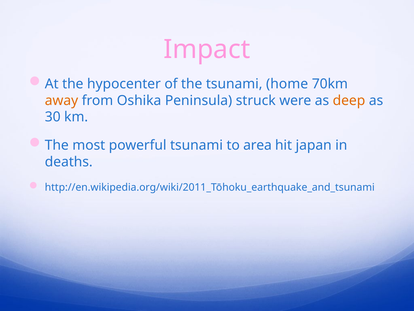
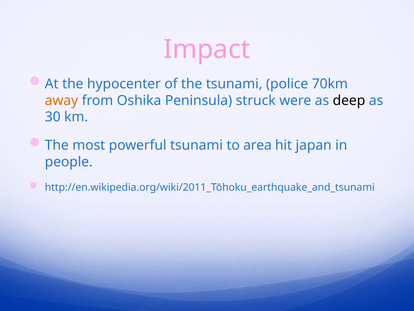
home: home -> police (287, 84)
deep colour: orange -> black (349, 100)
deaths: deaths -> people (69, 162)
